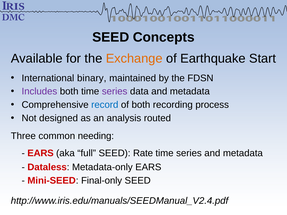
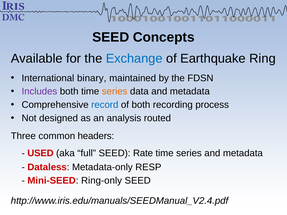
Exchange colour: orange -> blue (134, 59)
Start: Start -> Ring (263, 59)
series colour: purple -> orange (115, 92)
needing: needing -> headers (96, 136)
EARS: EARS -> USED (41, 153)
Metadata-only EARS: EARS -> RESP (148, 167)
Final-only: Final-only -> Ring-only (102, 181)
